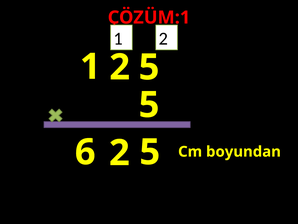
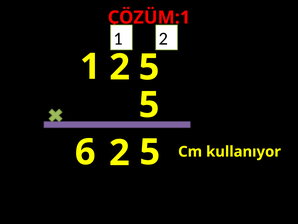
boyundan: boyundan -> kullanıyor (243, 151)
